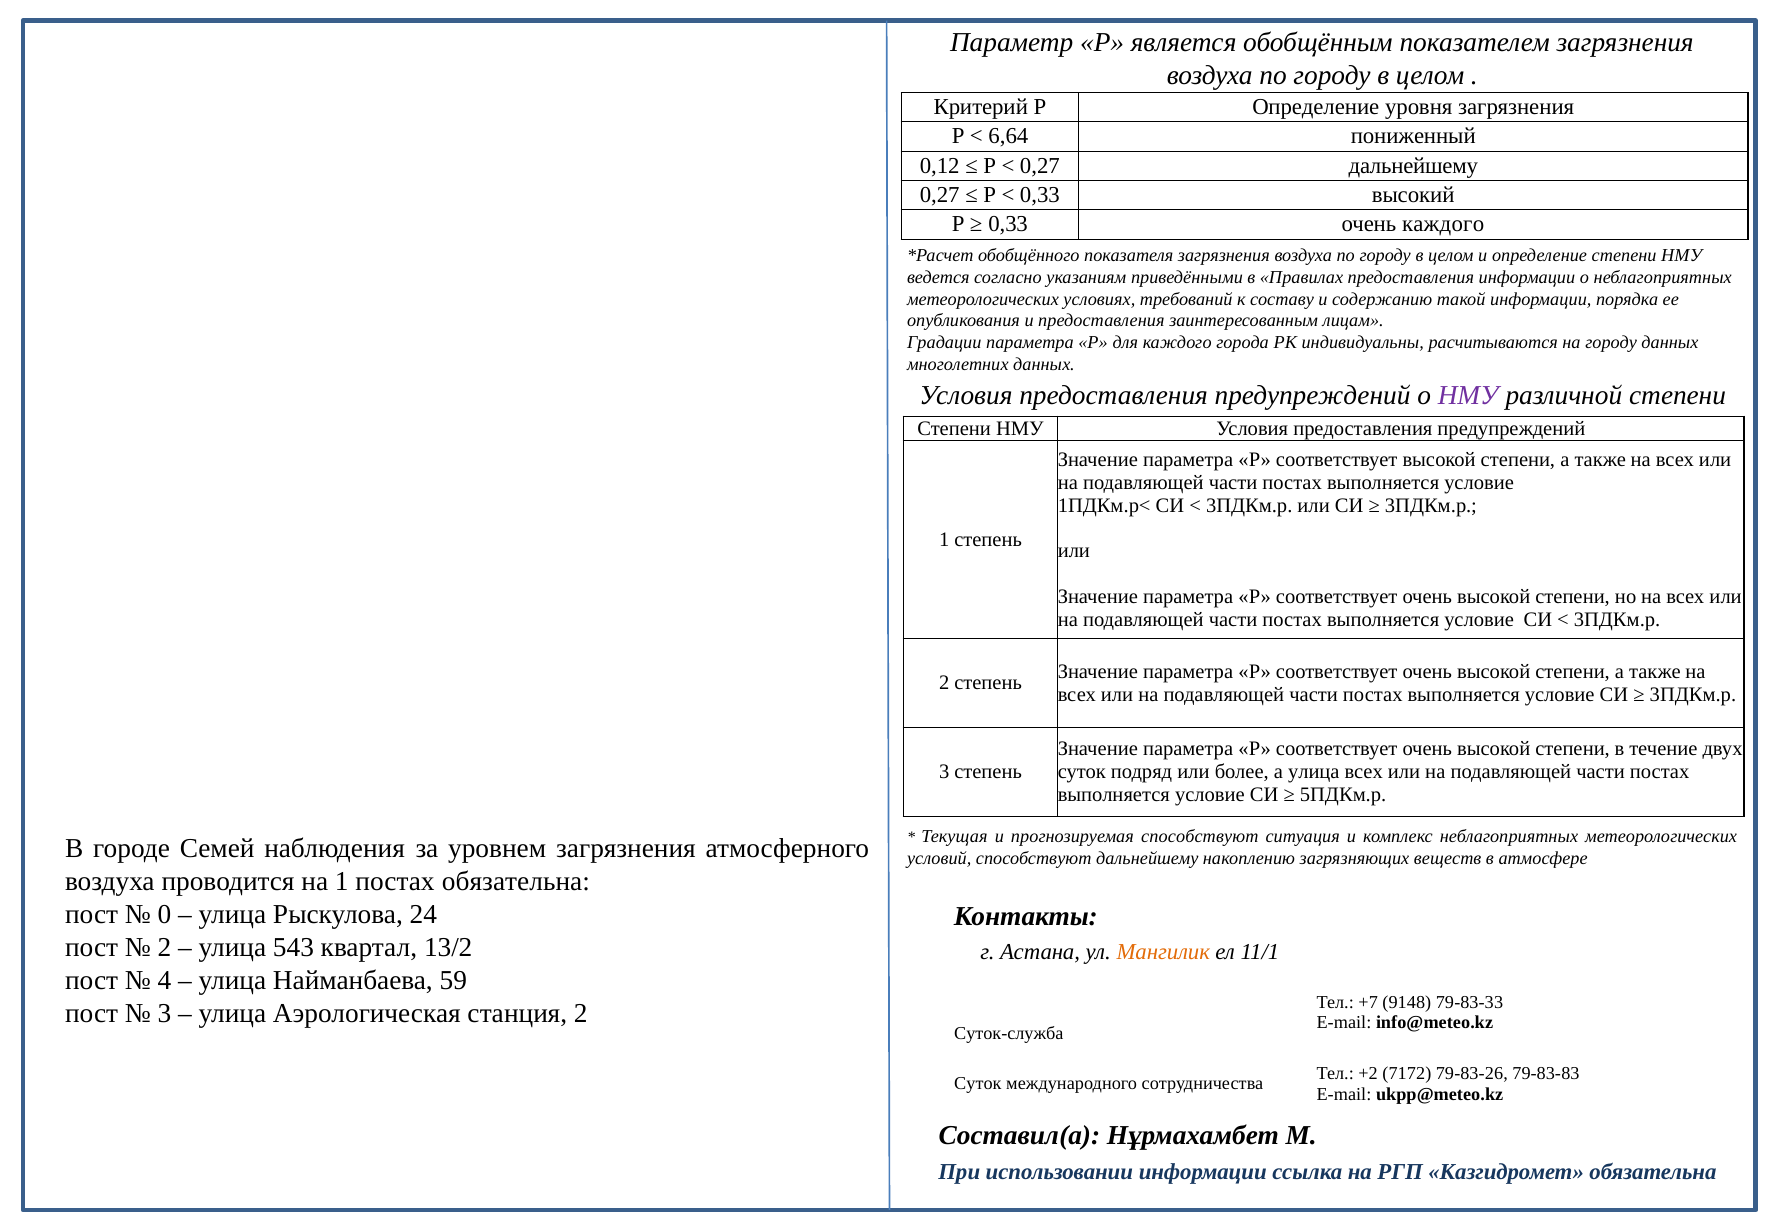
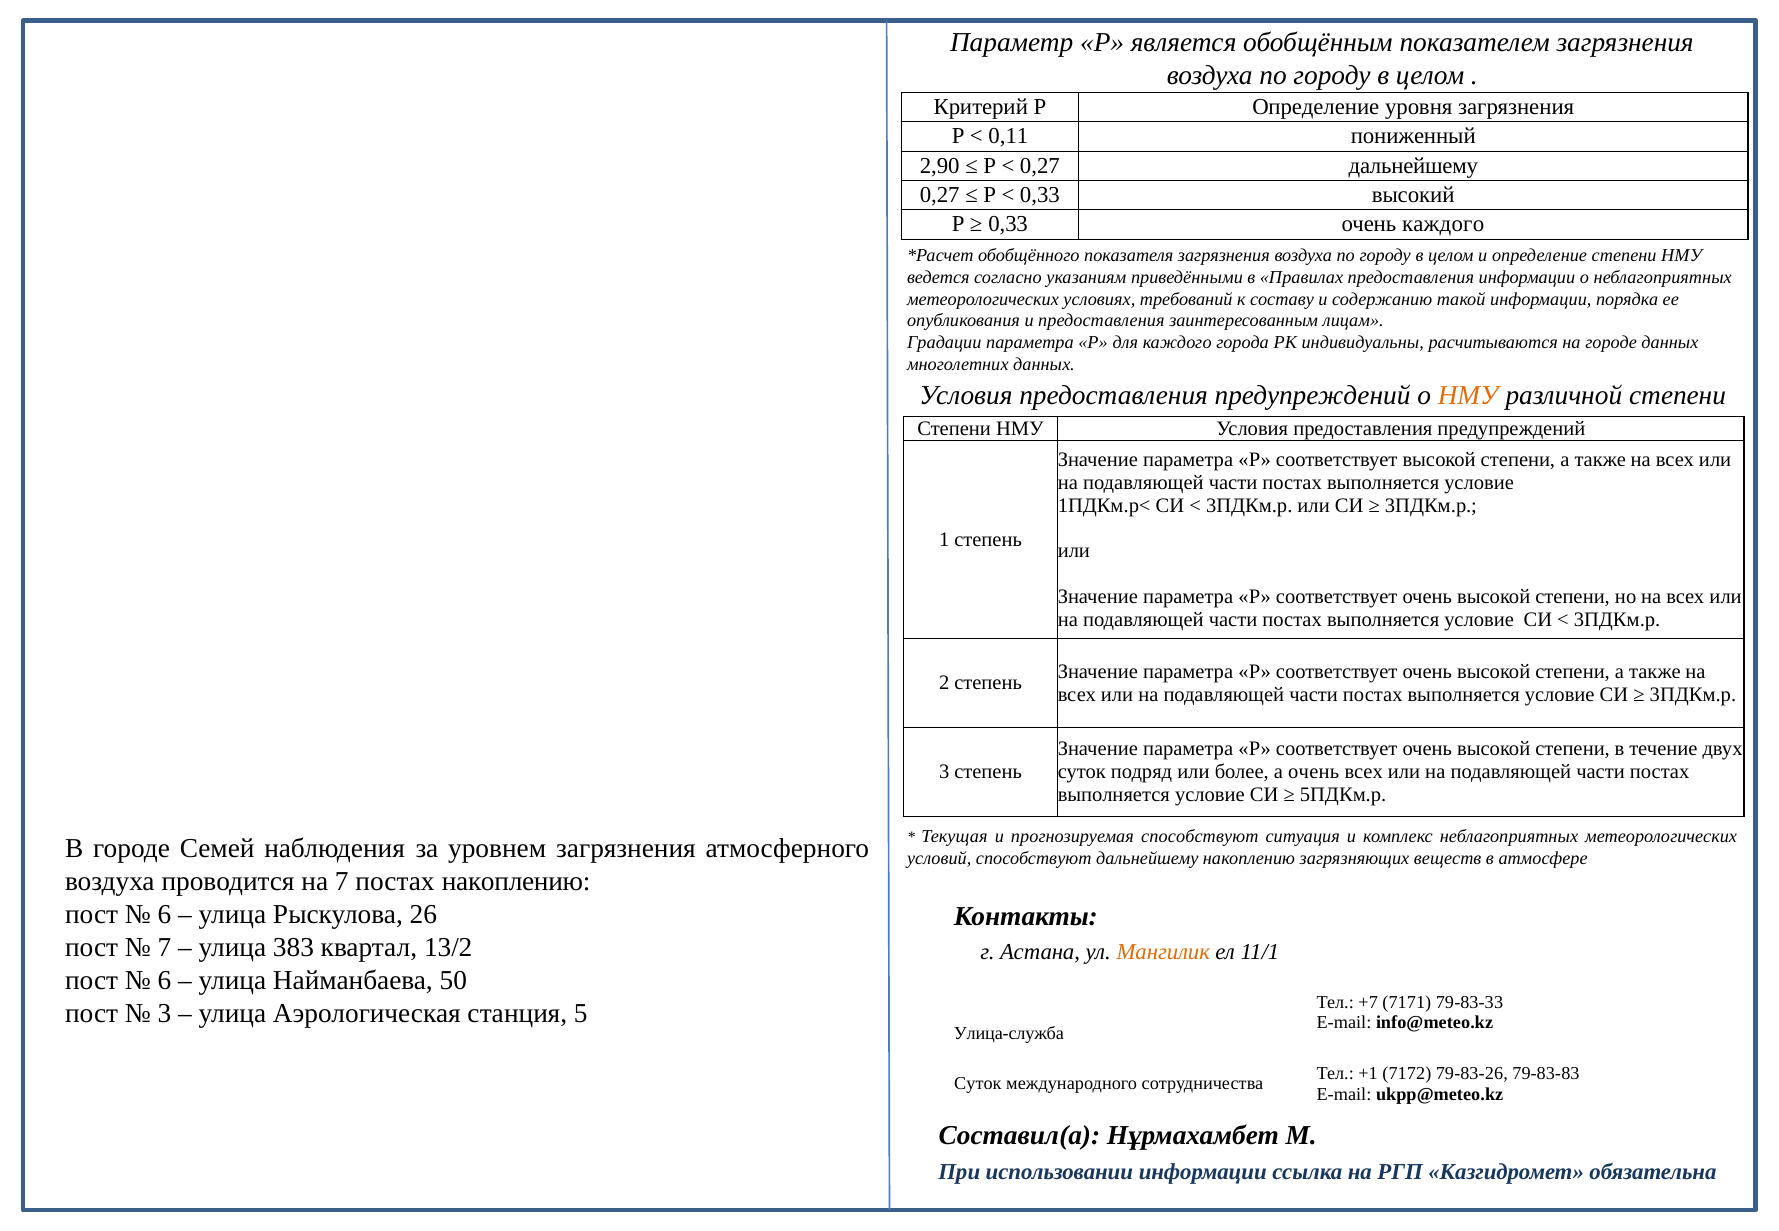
6,64: 6,64 -> 0,11 (1008, 136)
0,12: 0,12 -> 2,90 (940, 166)
на городу: городу -> городе (1611, 343)
НМУ colour: purple -> orange (1468, 396)
а улица: улица -> очень (1314, 772)
на 1: 1 -> 7 (342, 882)
постах обязательна: обязательна -> накоплению (516, 882)
0: 0 -> 6 (164, 915)
24: 24 -> 26 (423, 915)
2: 2 -> 7 (164, 948)
543: 543 -> 383 (293, 948)
4: 4 -> 6 (164, 981)
59: 59 -> 50 (453, 981)
9148: 9148 -> 7171 (1407, 1003)
станция 2: 2 -> 5 (581, 1014)
Суток-служба: Суток-служба -> Улица-служба (1009, 1034)
+2: +2 -> +1 (1368, 1074)
